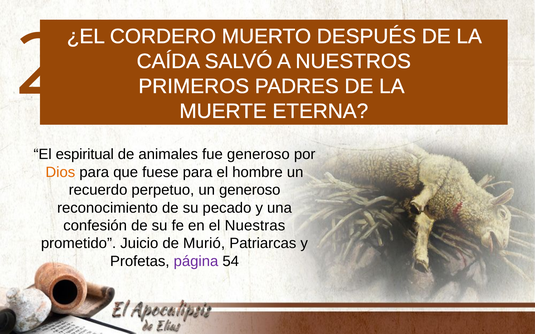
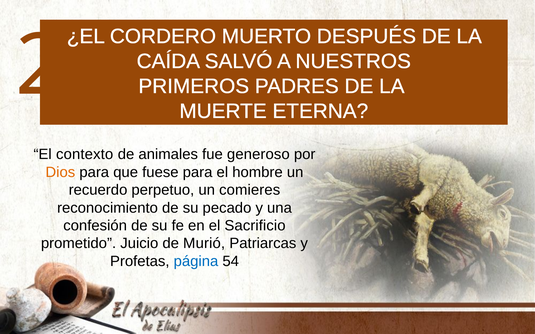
espiritual: espiritual -> contexto (85, 154)
un generoso: generoso -> comieres (250, 190)
Nuestras: Nuestras -> Sacrificio (255, 226)
página colour: purple -> blue (196, 262)
